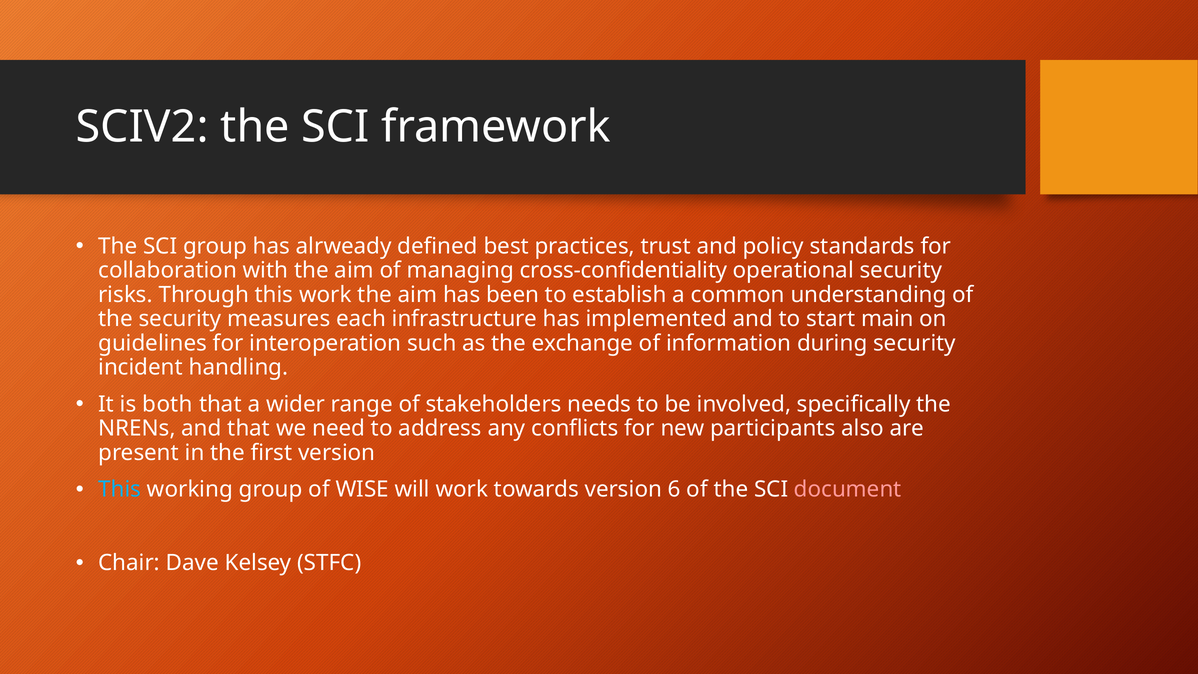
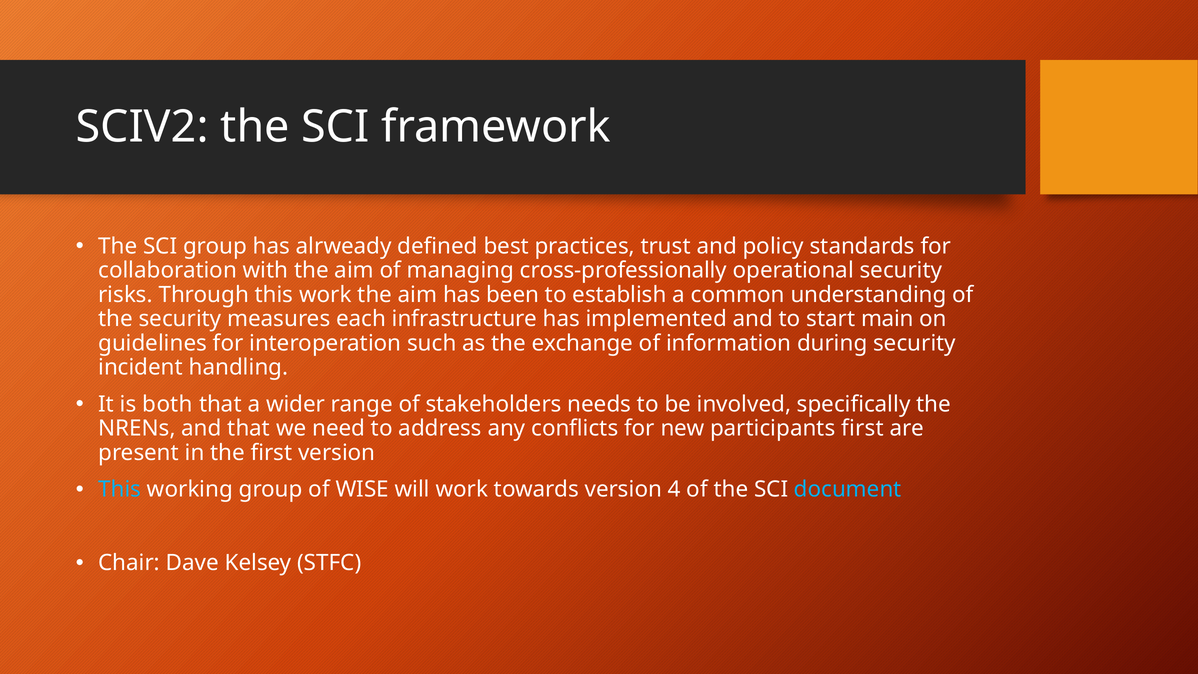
cross-confidentiality: cross-confidentiality -> cross-professionally (623, 270)
participants also: also -> first (862, 428)
6: 6 -> 4 (674, 489)
document colour: pink -> light blue (848, 489)
